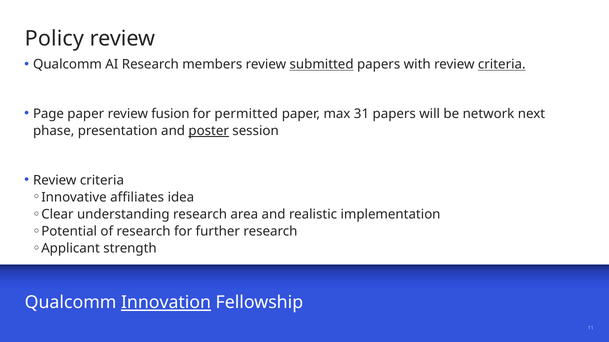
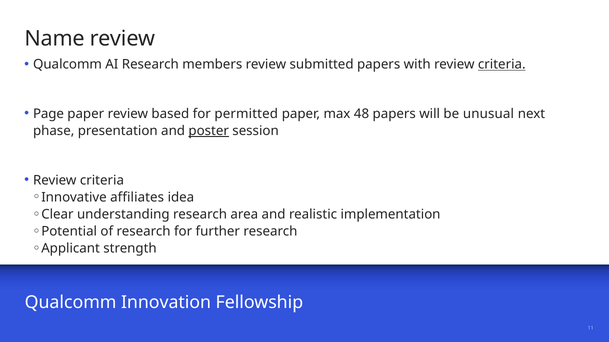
Policy: Policy -> Name (55, 39)
submitted underline: present -> none (322, 65)
fusion: fusion -> based (170, 114)
31: 31 -> 48 (361, 114)
network: network -> unusual (488, 114)
Innovation underline: present -> none (166, 303)
